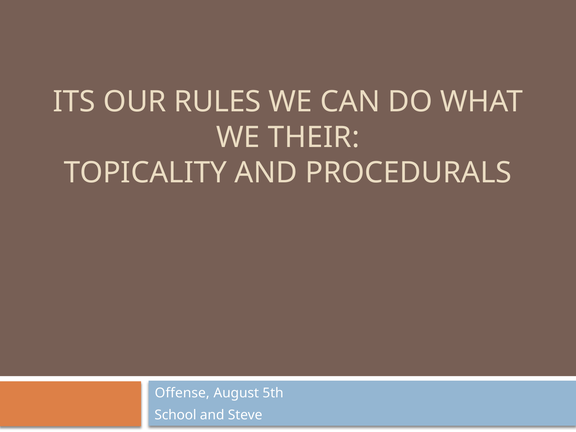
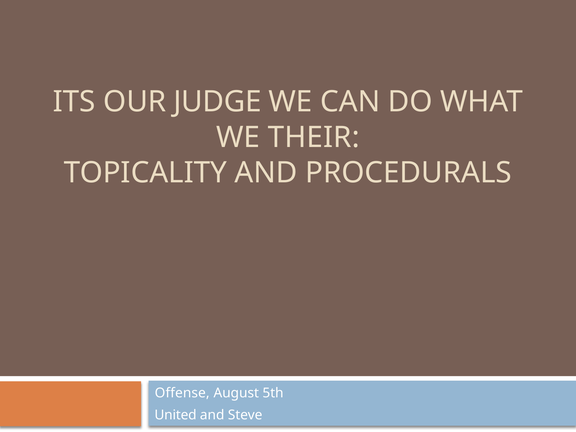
RULES: RULES -> JUDGE (218, 102)
School: School -> United (176, 415)
